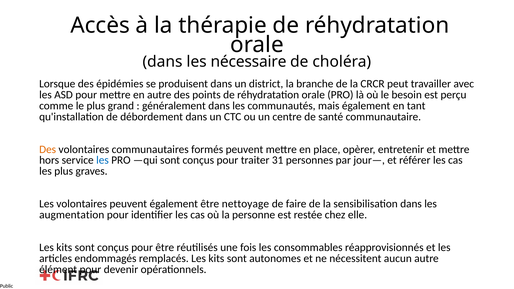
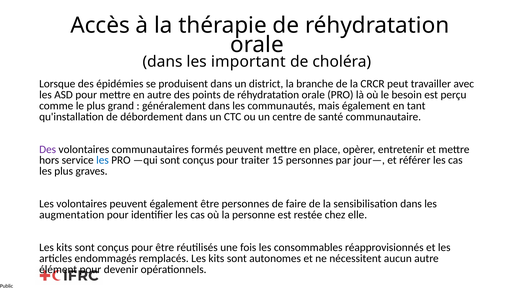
nécessaire: nécessaire -> important (248, 62)
Des colour: orange -> purple (48, 149)
31: 31 -> 15 (278, 160)
être nettoyage: nettoyage -> personnes (245, 204)
